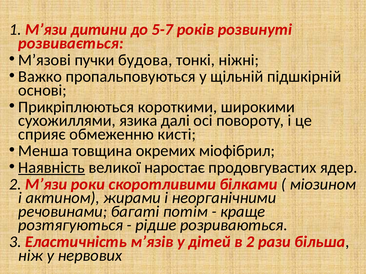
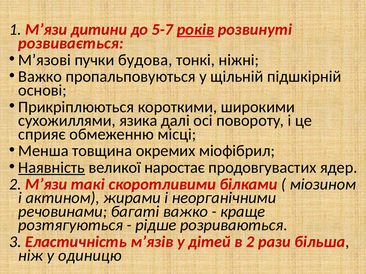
років underline: none -> present (195, 30)
кисті: кисті -> місці (177, 134)
роки: роки -> такі (88, 185)
багаті потім: потім -> важко (186, 212)
нервових: нервових -> одиницю (90, 256)
